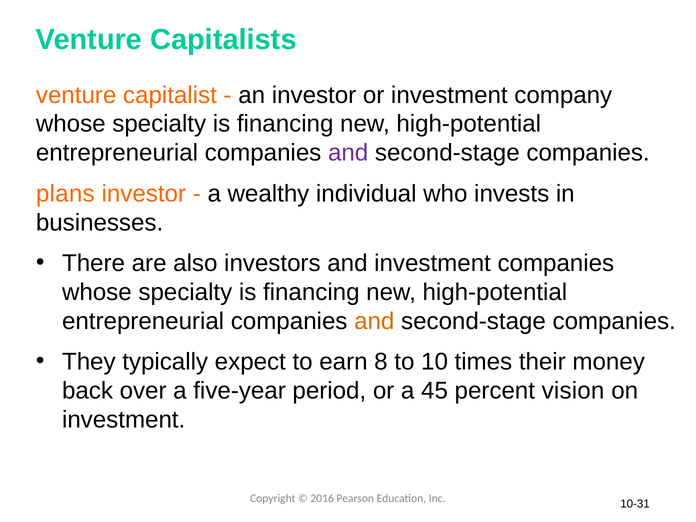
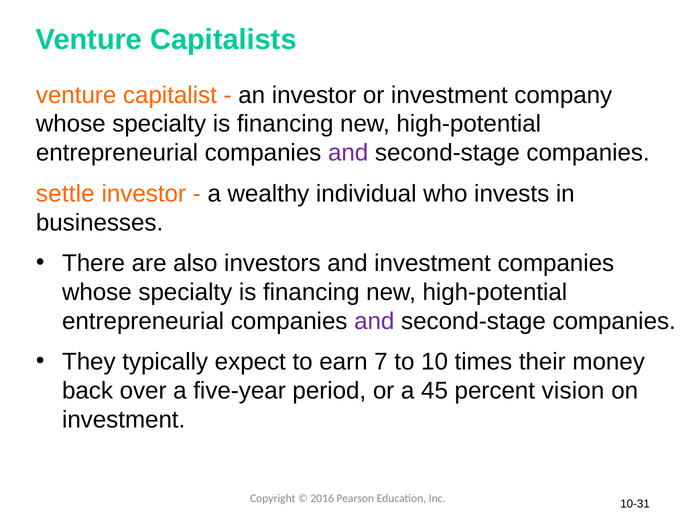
plans: plans -> settle (65, 194)
and colour: orange -> purple (374, 321)
8: 8 -> 7 (381, 362)
